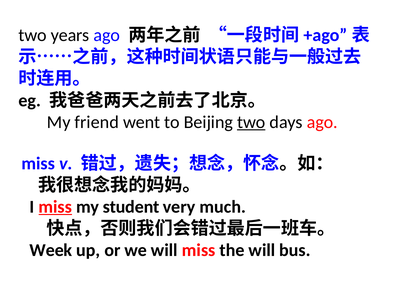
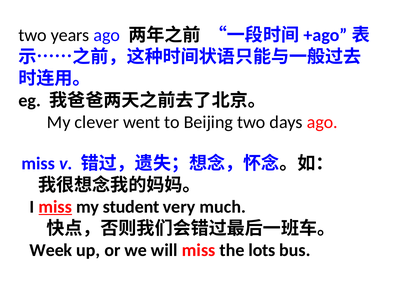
friend: friend -> clever (97, 122)
two underline: present -> none (251, 122)
the will: will -> lots (262, 250)
